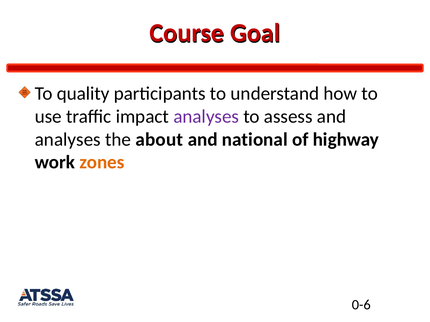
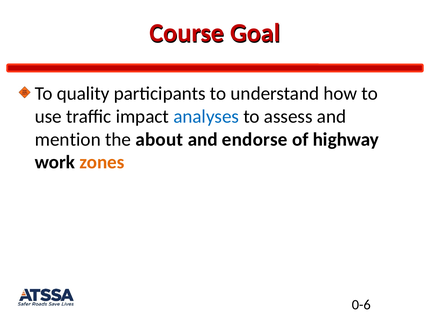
analyses colour: purple -> blue (206, 117)
analyses: analyses -> mention (68, 140)
national: national -> endorse (255, 140)
